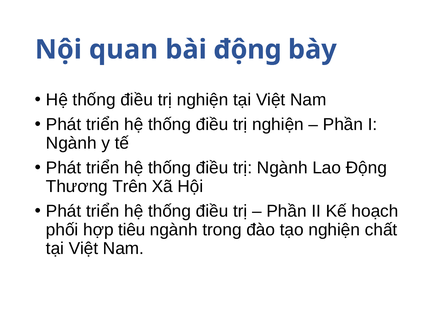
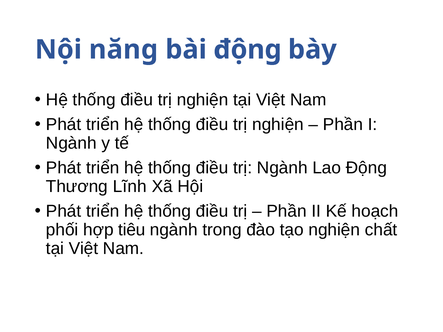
quan: quan -> năng (123, 50)
Trên: Trên -> Lĩnh (130, 187)
